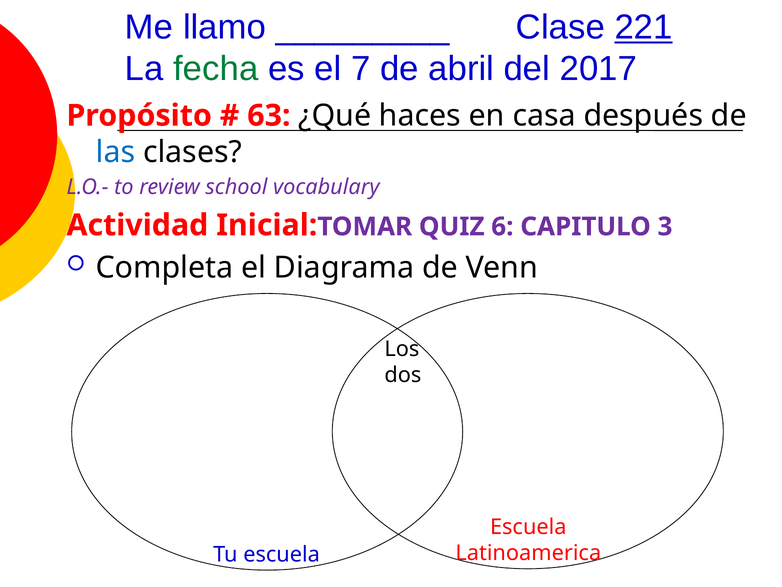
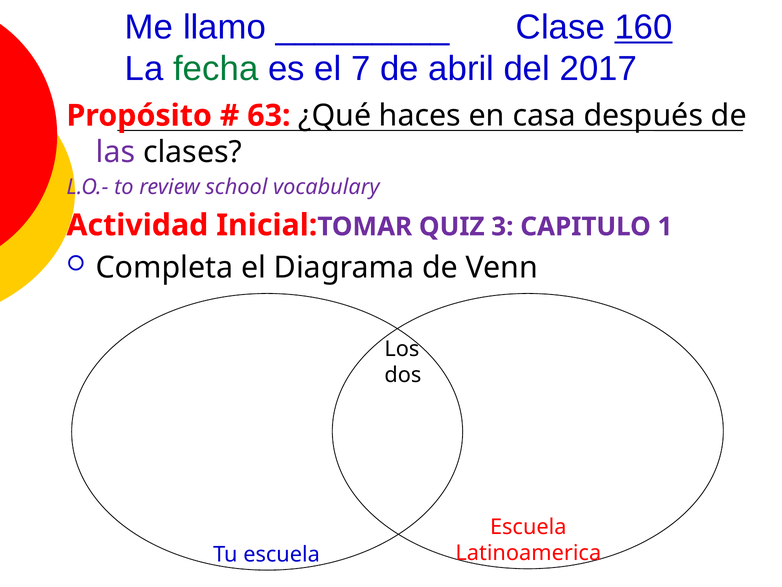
221: 221 -> 160 (643, 27)
las colour: blue -> purple (116, 152)
6: 6 -> 3 (502, 226)
3: 3 -> 1 (665, 226)
